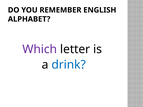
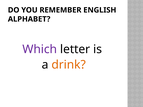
drink colour: blue -> orange (69, 65)
